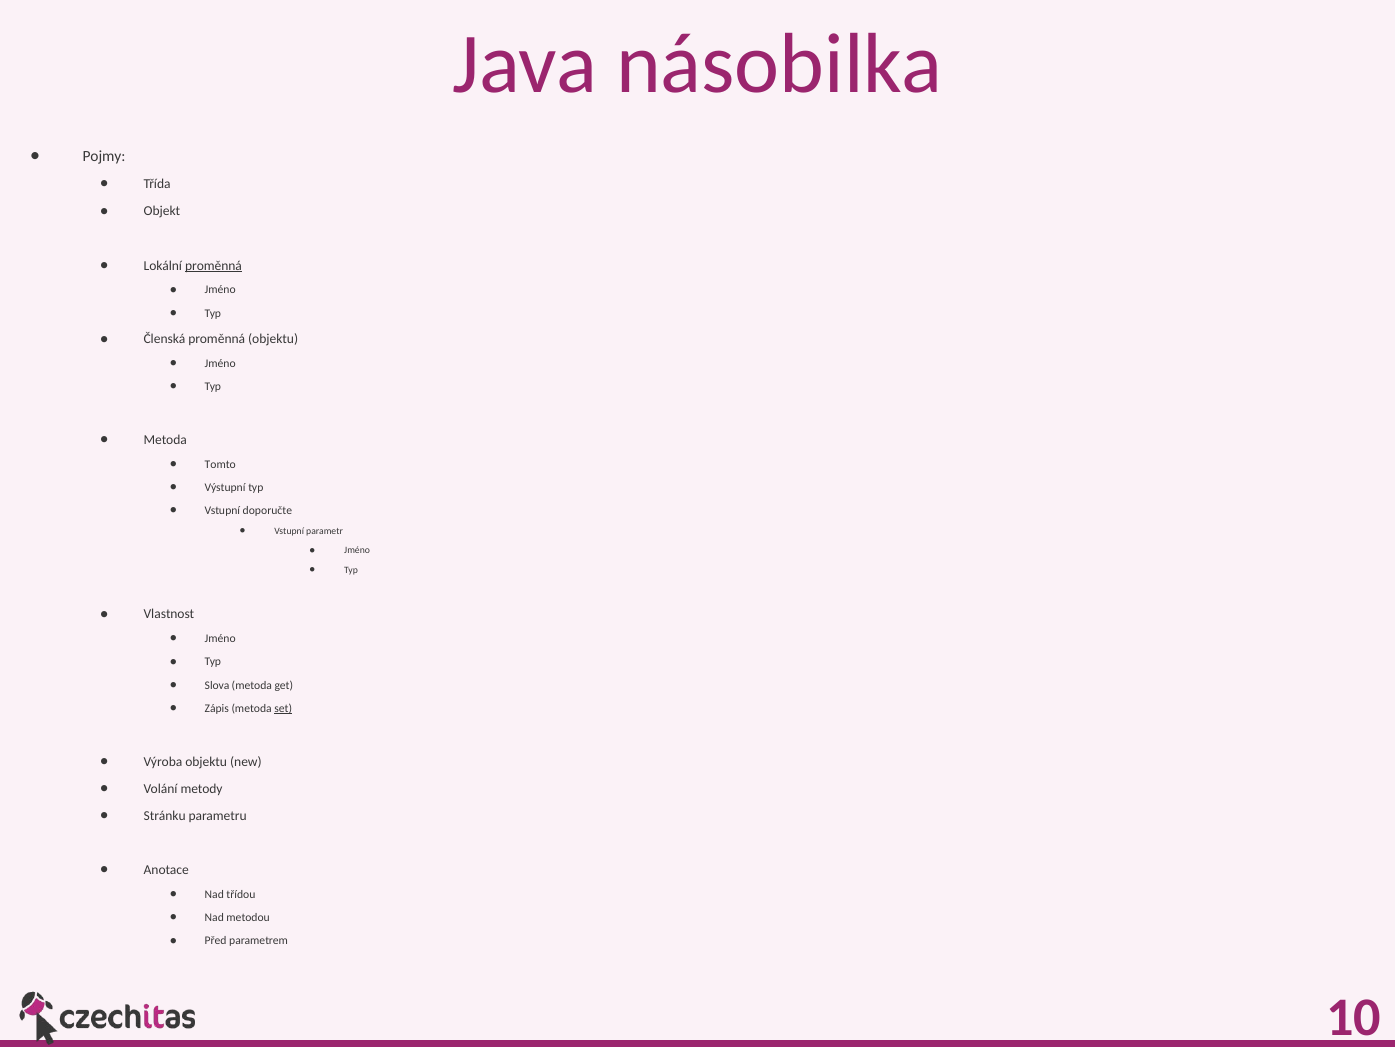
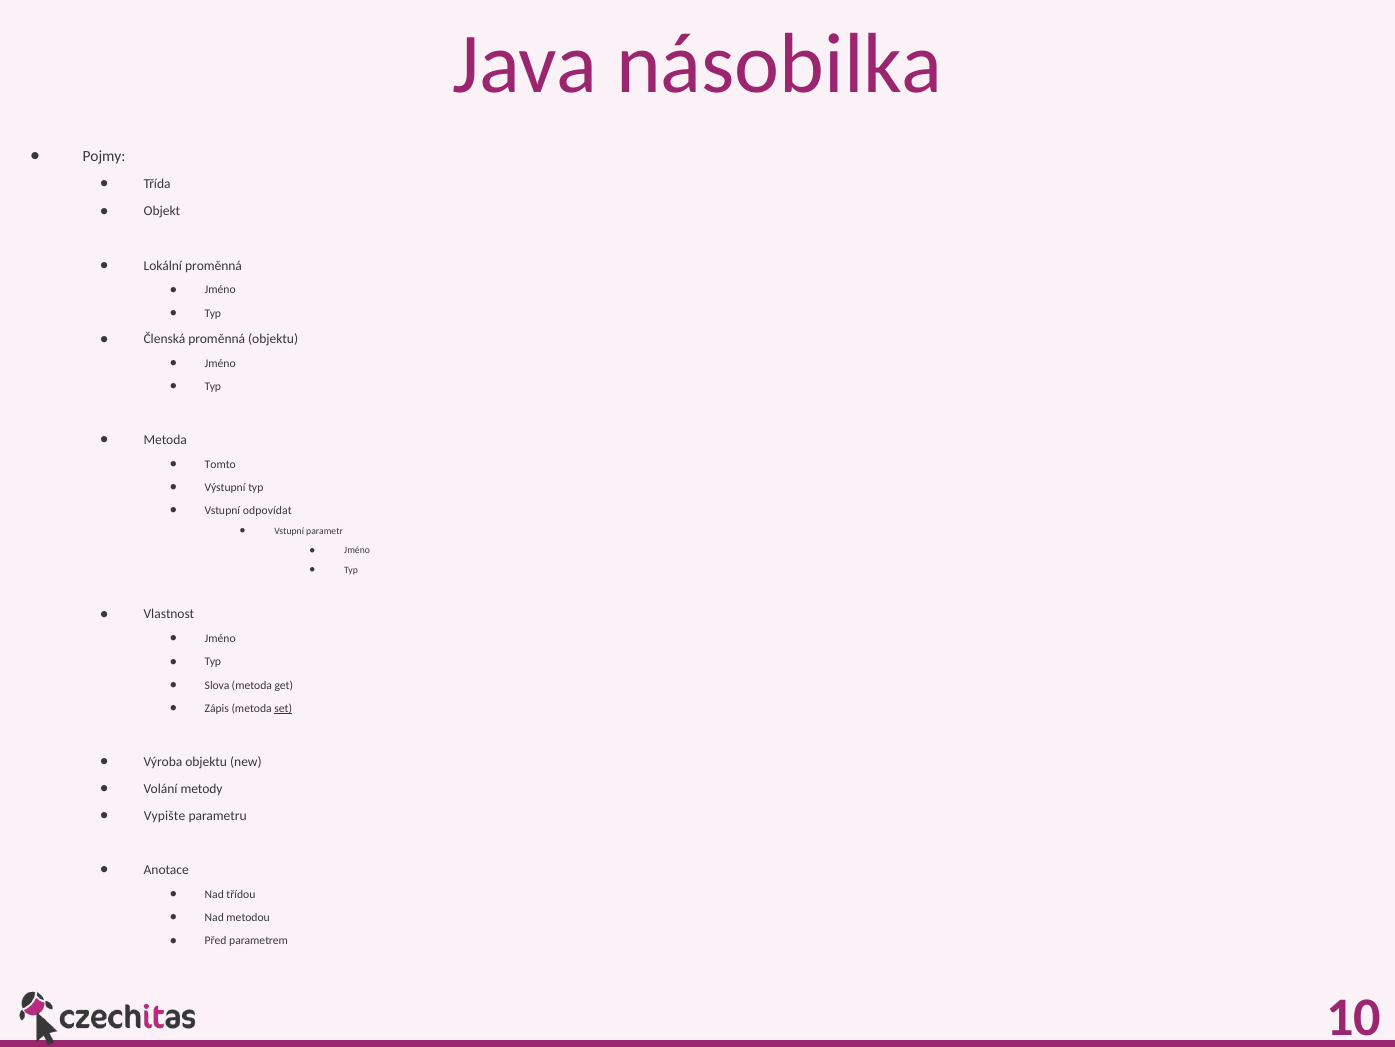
proměnná underline: present -> none (214, 266)
doporučte: doporučte -> odpovídat (267, 511)
Stránku: Stránku -> Vypište (165, 815)
